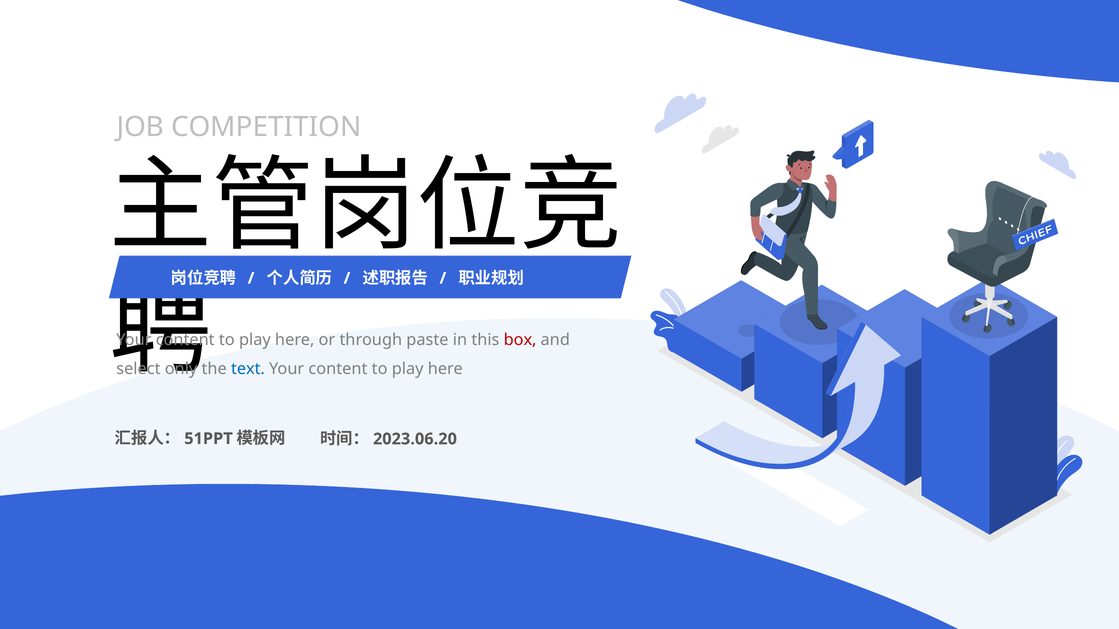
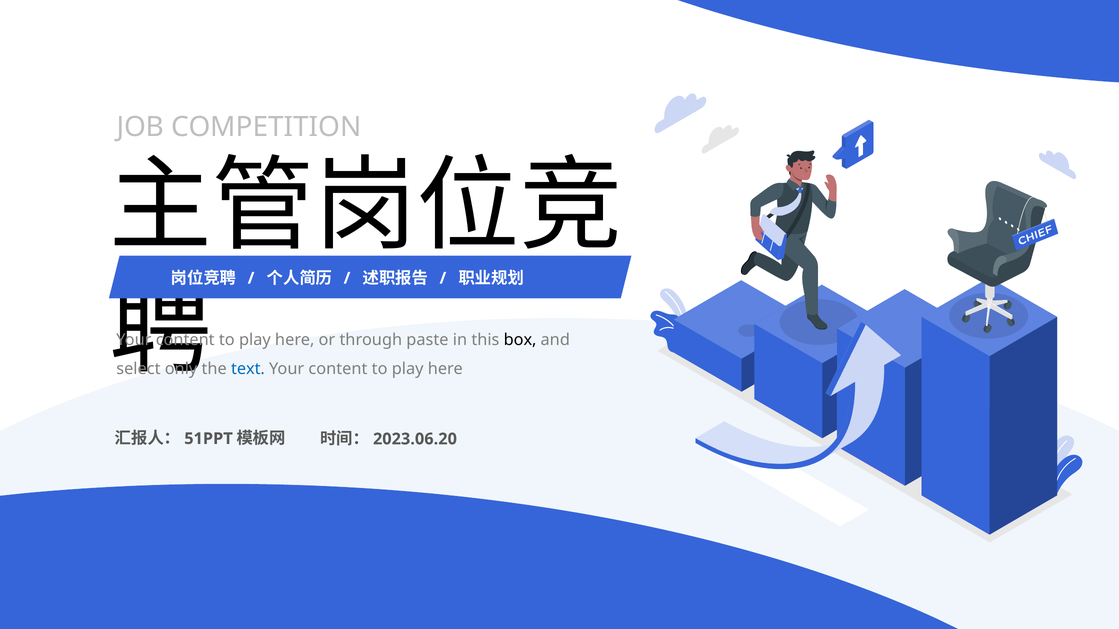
box colour: red -> black (520, 340)
